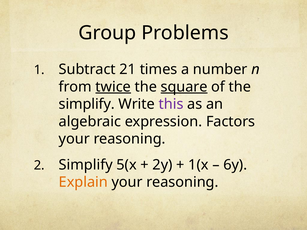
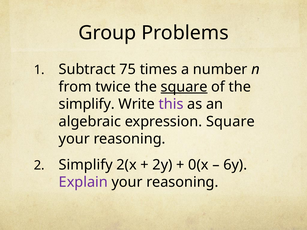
21: 21 -> 75 (128, 70)
twice underline: present -> none (113, 87)
expression Factors: Factors -> Square (230, 122)
5(x: 5(x -> 2(x (127, 165)
1(x: 1(x -> 0(x (198, 165)
Explain colour: orange -> purple (83, 182)
